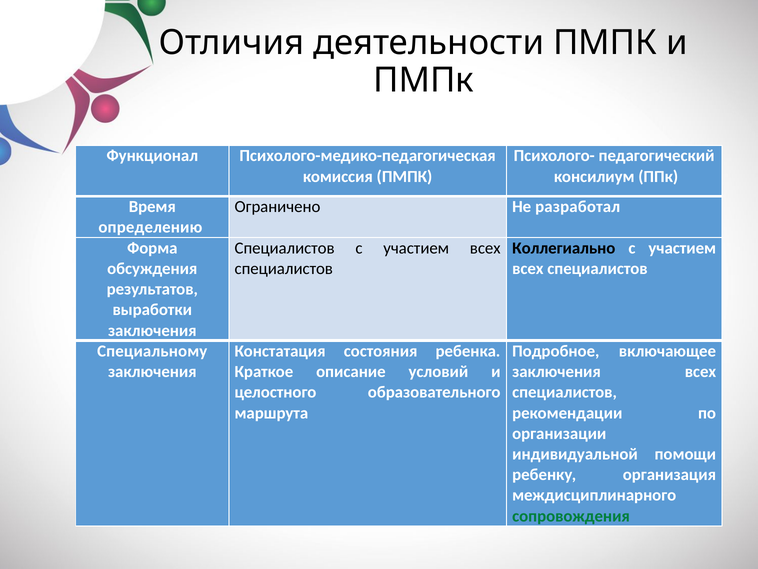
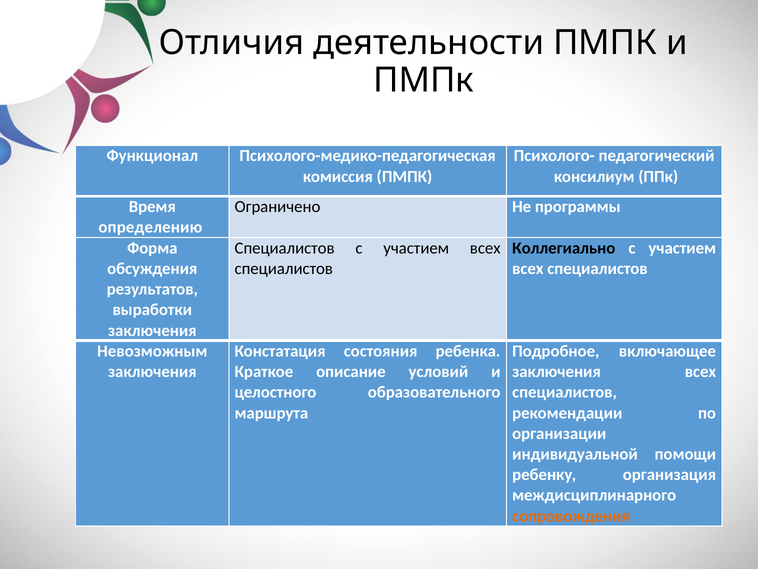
разработал: разработал -> программы (578, 207)
Специальному: Специальному -> Невозможным (152, 351)
сопровождения colour: green -> orange (571, 516)
